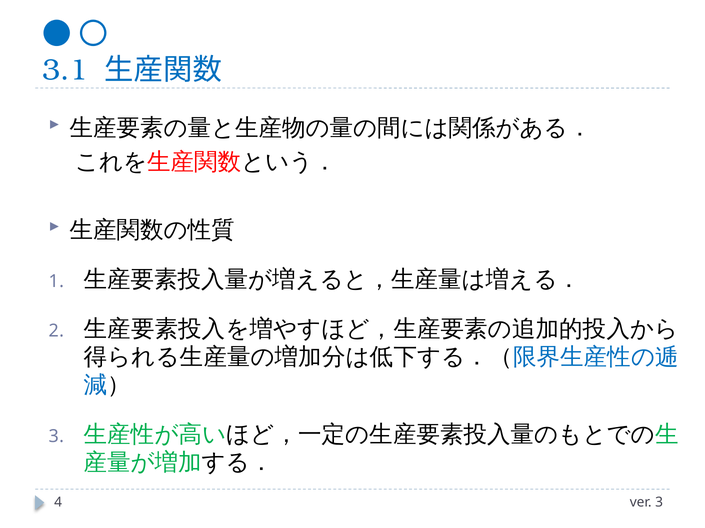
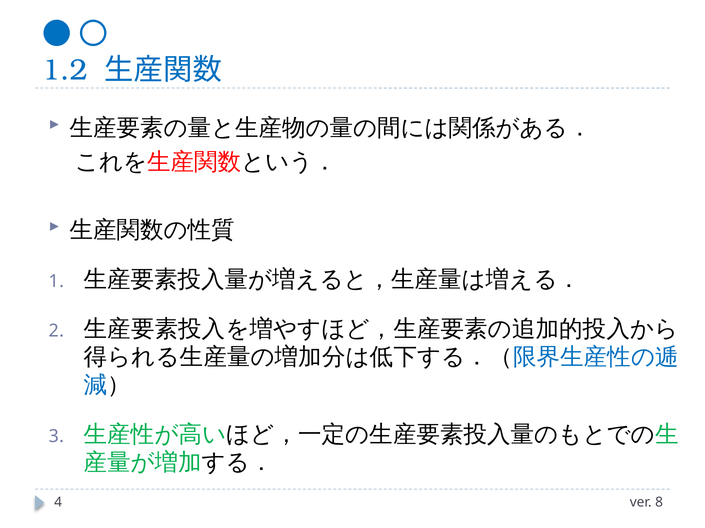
3.1: 3.1 -> 1.2 (65, 70)
ver 3: 3 -> 8 (659, 503)
